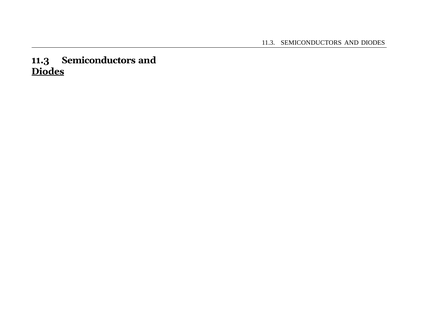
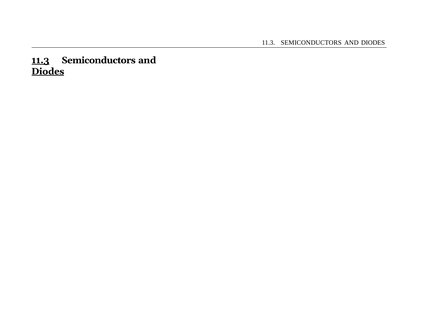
11.3 underline: none -> present (40, 60)
